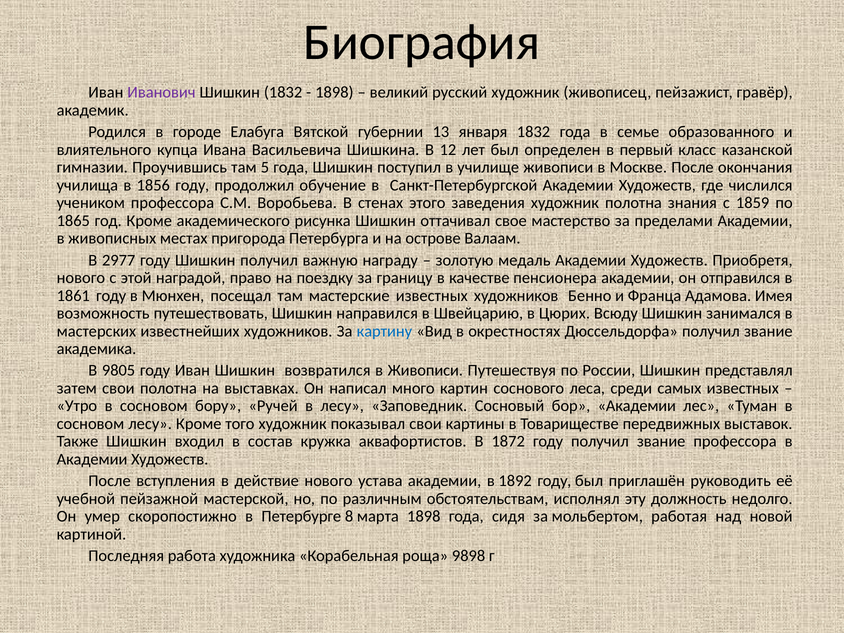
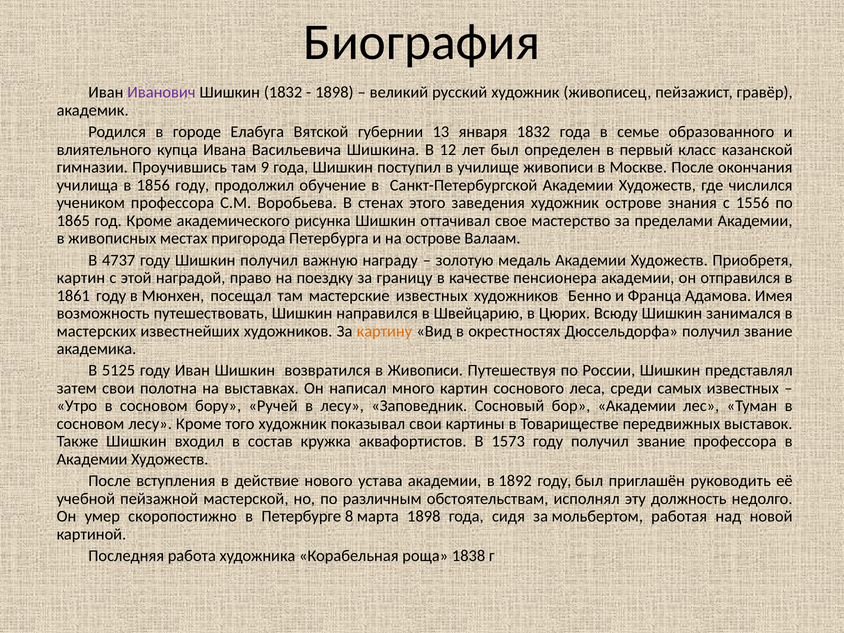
5: 5 -> 9 (265, 167)
художник полотна: полотна -> острове (633, 203)
1859: 1859 -> 1556 (753, 203)
2977: 2977 -> 4737 (119, 260)
нового: нового -> картин (81, 278)
картину colour: blue -> orange (384, 331)
9805: 9805 -> 5125 (119, 371)
1872: 1872 -> 1573 (508, 442)
9898: 9898 -> 1838 (469, 556)
